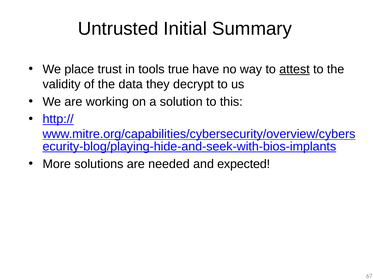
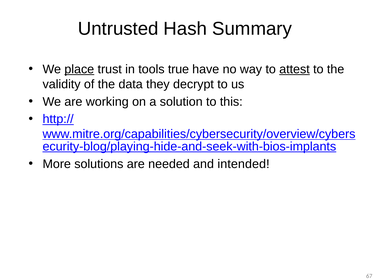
Initial: Initial -> Hash (185, 29)
place underline: none -> present (79, 69)
expected: expected -> intended (244, 164)
